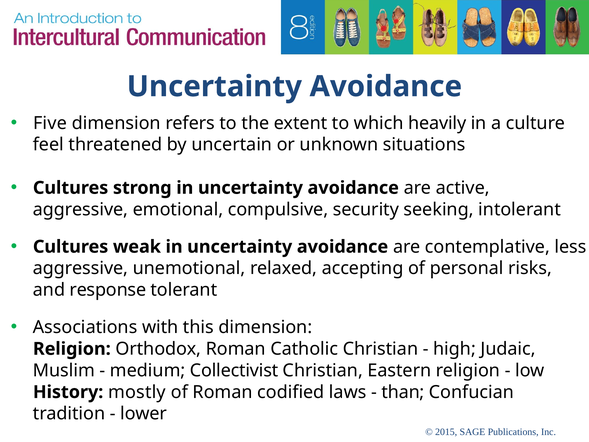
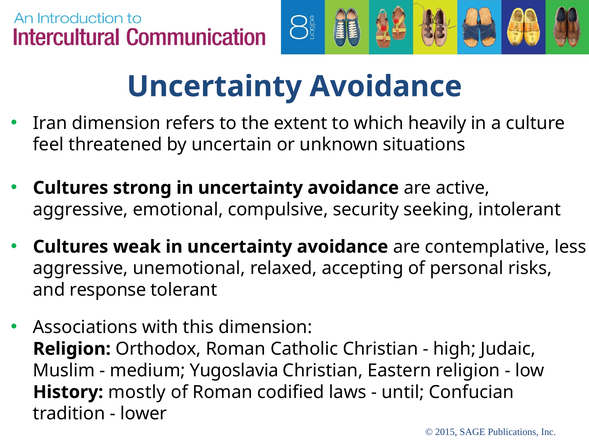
Five: Five -> Iran (50, 123)
Collectivist: Collectivist -> Yugoslavia (234, 370)
than: than -> until (403, 392)
